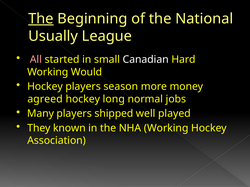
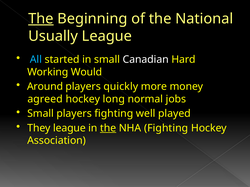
All colour: pink -> light blue (36, 60)
Hockey: Hockey -> Around (45, 87)
season: season -> quickly (121, 87)
Many: Many -> Small (41, 114)
players shipped: shipped -> fighting (114, 114)
They known: known -> league (69, 128)
the underline: none -> present (108, 128)
NHA Working: Working -> Fighting (166, 128)
